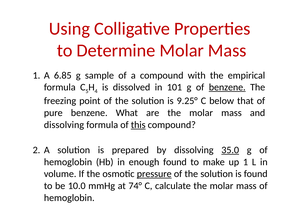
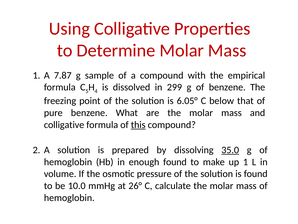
6.85: 6.85 -> 7.87 (63, 75)
101: 101 -> 299 (174, 87)
benzene underline: present -> none (227, 87)
9.25°: 9.25° -> 6.05° (187, 101)
dissolving: dissolving -> colligative (64, 124)
pressure underline: present -> none (154, 174)
74°: 74° -> 26° (135, 185)
